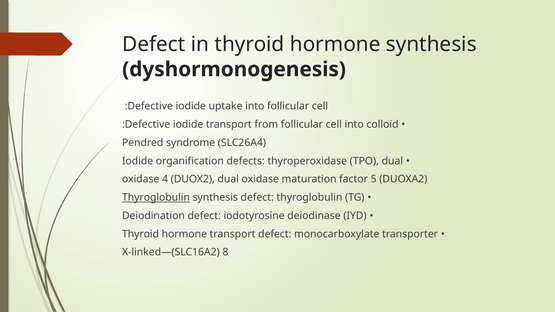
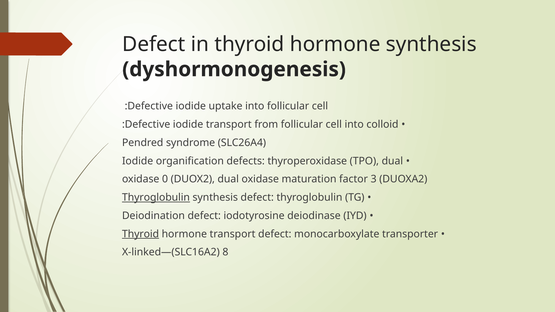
4: 4 -> 0 (165, 179)
5: 5 -> 3 (374, 179)
Thyroid underline: none -> present (141, 234)
